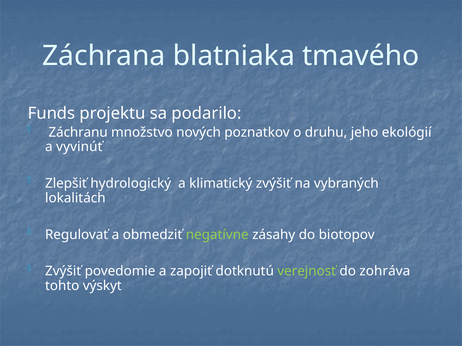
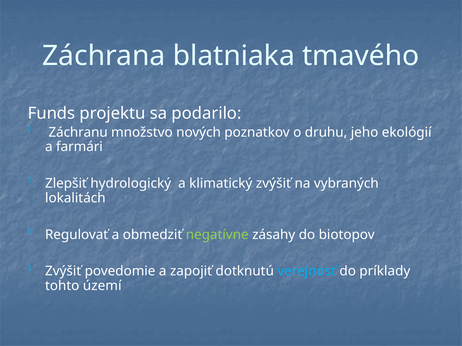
vyvinúť: vyvinúť -> farmári (79, 147)
verejnosť colour: light green -> light blue (307, 272)
zohráva: zohráva -> príklady (385, 272)
výskyt: výskyt -> území (102, 286)
